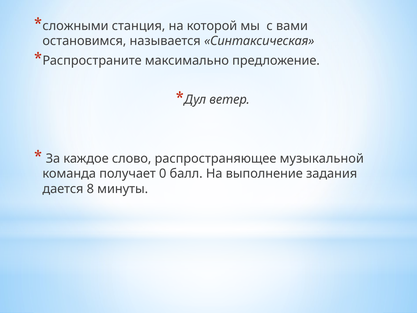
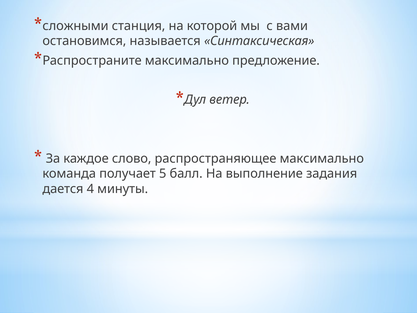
распространяющее музыкальной: музыкальной -> максимально (322, 158)
0: 0 -> 5 (163, 174)
8: 8 -> 4 (90, 189)
